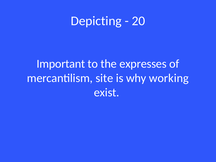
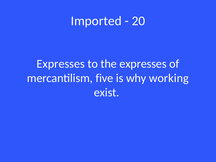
Depicting: Depicting -> Imported (96, 21)
Important: Important -> Expresses (61, 64)
site: site -> five (104, 78)
